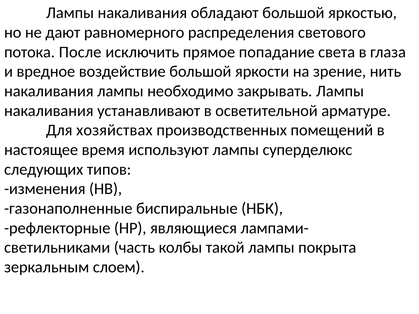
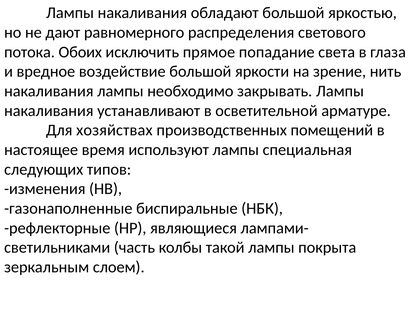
После: После -> Обоих (80, 52)
суперделюкс: суперделюкс -> специальная (307, 150)
